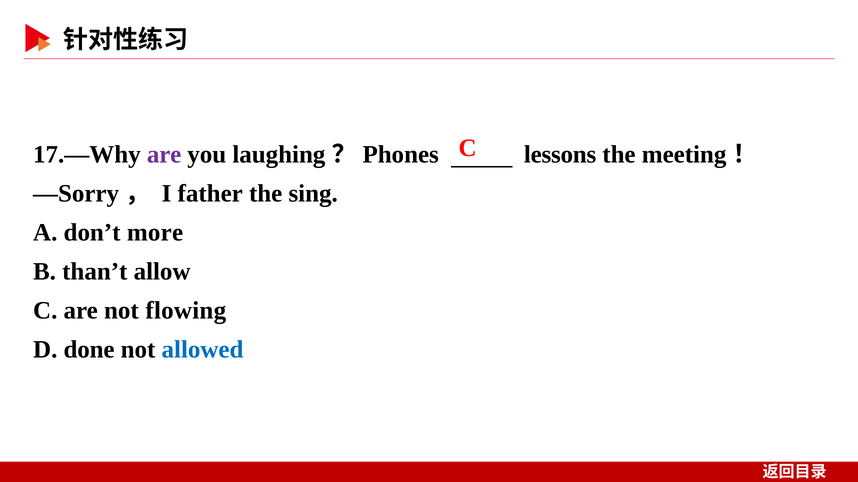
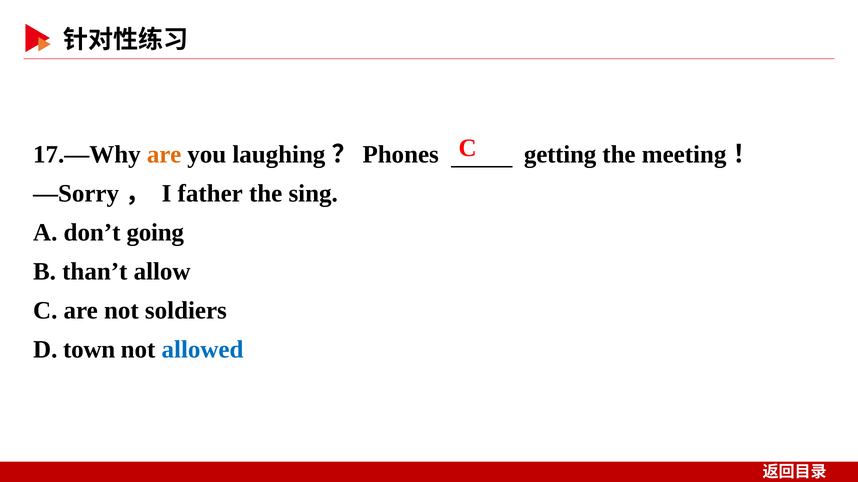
are colour: purple -> orange (164, 155)
lessons: lessons -> getting (560, 155)
more: more -> going (155, 233)
flowing: flowing -> soldiers (186, 311)
done: done -> town (89, 350)
